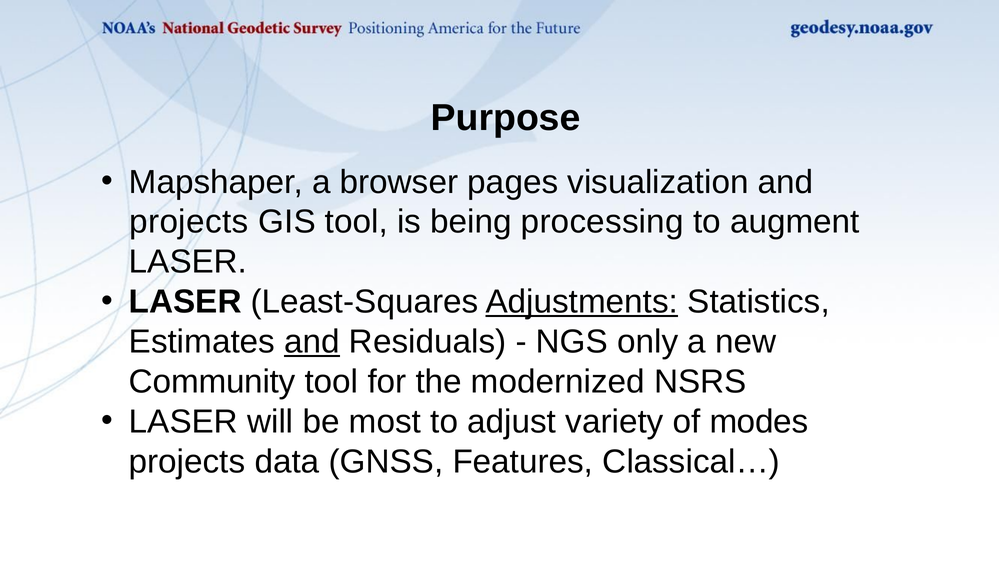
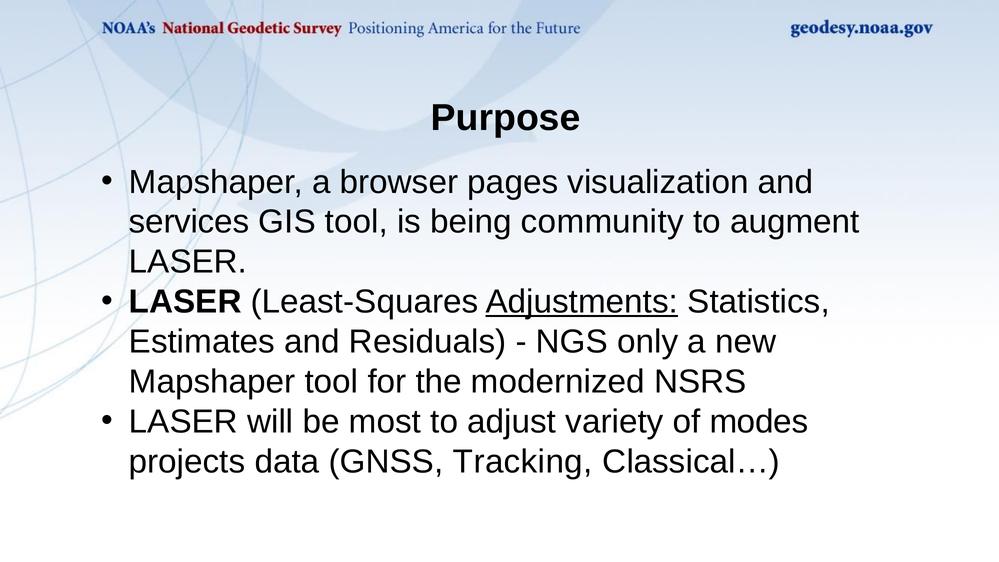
projects: projects -> services (189, 222)
processing: processing -> community (602, 222)
and underline: present -> none (312, 342)
Community: Community -> Mapshaper (212, 382)
Features: Features -> Tracking (523, 462)
